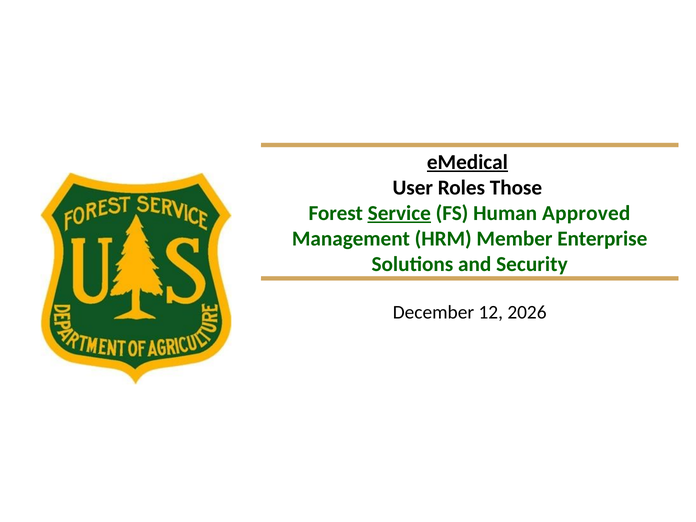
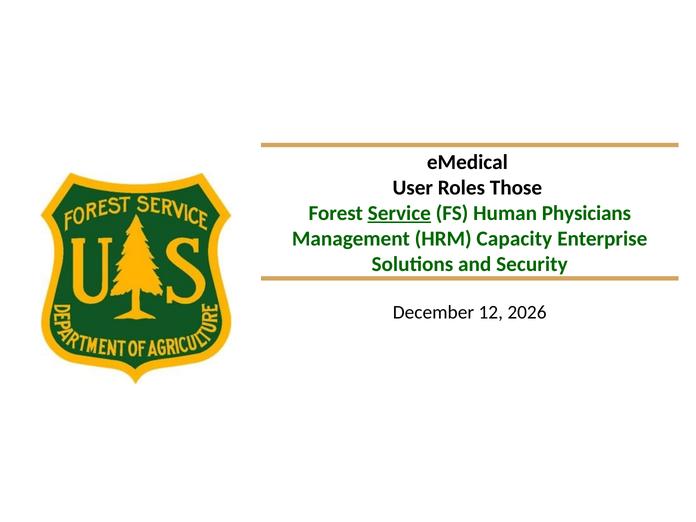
eMedical underline: present -> none (467, 162)
Approved: Approved -> Physicians (586, 213)
Member: Member -> Capacity (514, 239)
